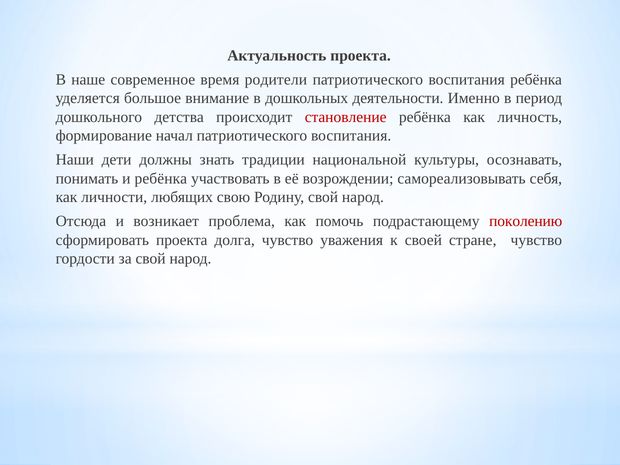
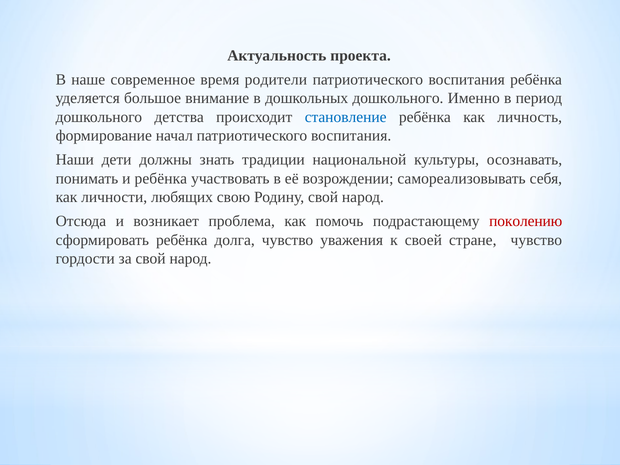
дошкольных деятельности: деятельности -> дошкольного (398, 98)
становление colour: red -> blue (346, 117)
сформировать проекта: проекта -> ребёнка (182, 240)
